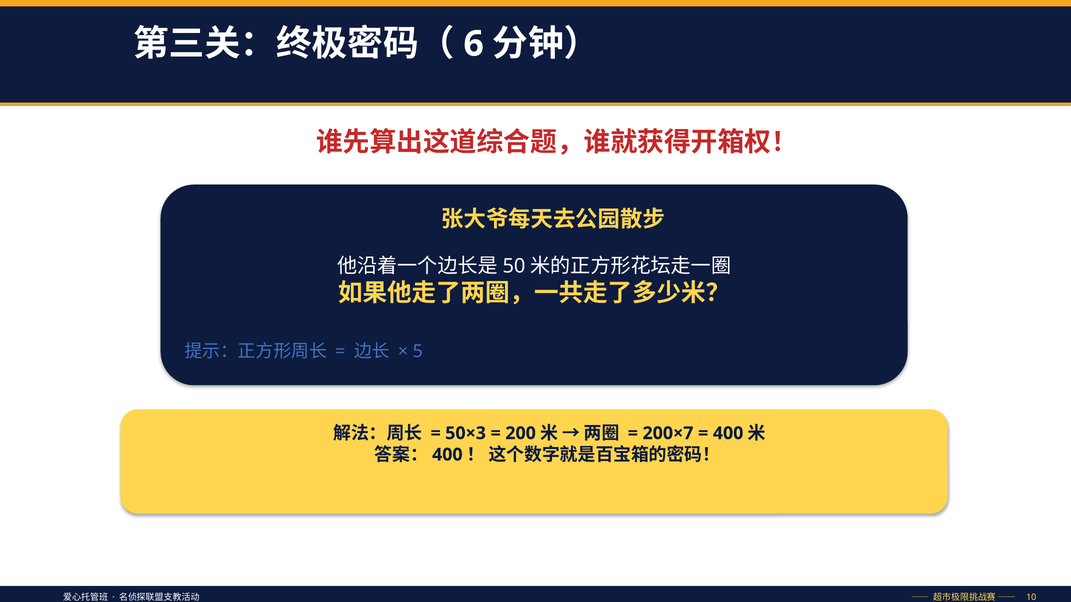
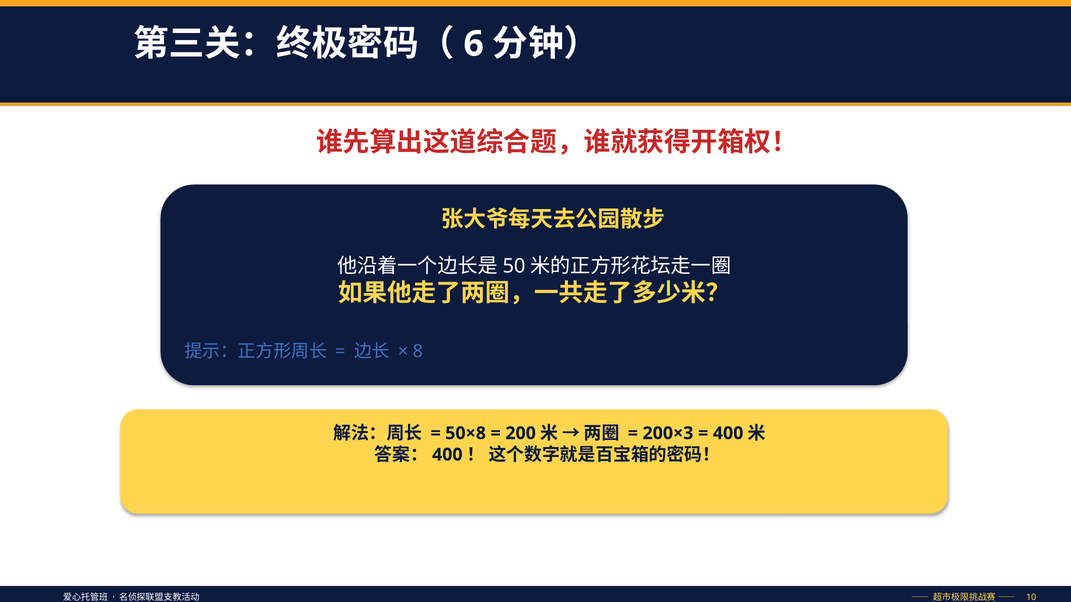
5: 5 -> 8 (418, 351)
50×3: 50×3 -> 50×8 (466, 434)
200×7: 200×7 -> 200×3 (668, 434)
